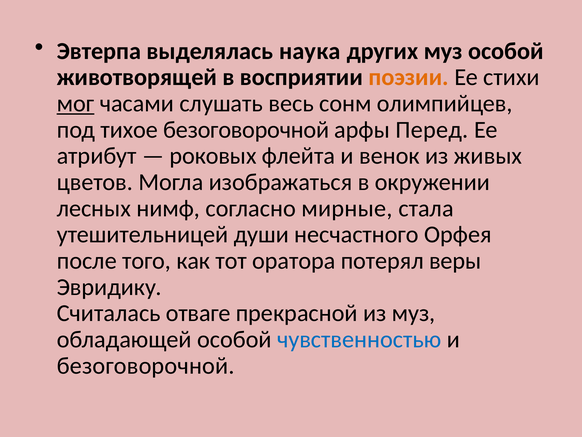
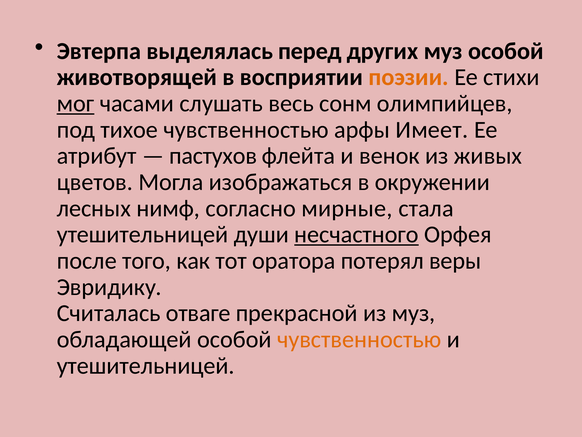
наука: наука -> перед (310, 51)
тихое безоговорочной: безоговорочной -> чувственностью (246, 130)
Перед: Перед -> Имеет (432, 130)
роковых: роковых -> пастухов (213, 156)
несчастного underline: none -> present (357, 234)
чувственностью colour: blue -> orange (359, 339)
безоговорочной: безоговорочной -> утешительницей (146, 365)
